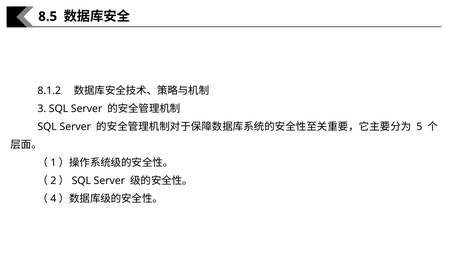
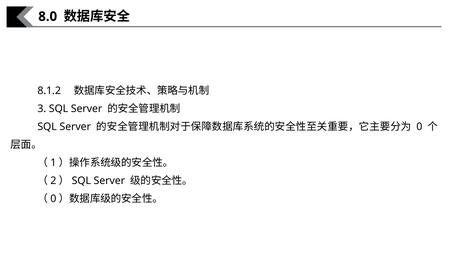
8.5: 8.5 -> 8.0 (48, 16)
5: 5 -> 0 (419, 127)
4: 4 -> 0 (53, 199)
